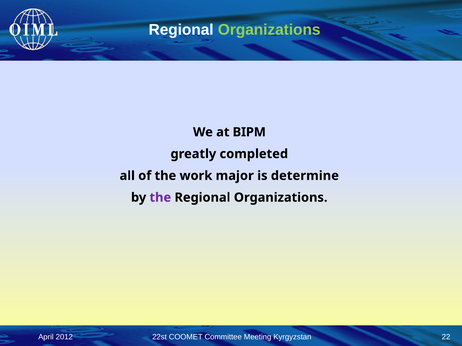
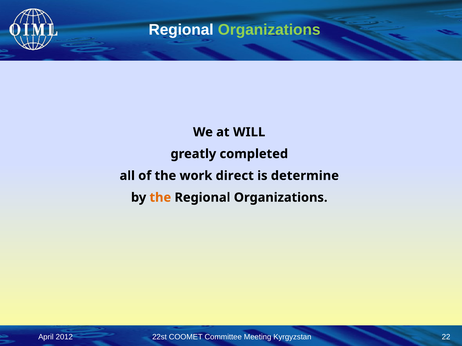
BIPM: BIPM -> WILL (249, 132)
major: major -> direct (235, 176)
the colour: purple -> orange (160, 198)
